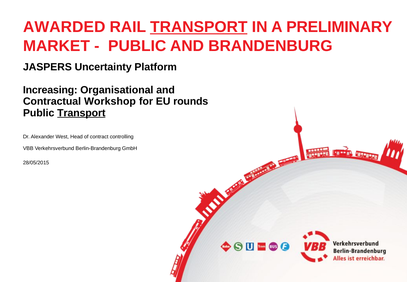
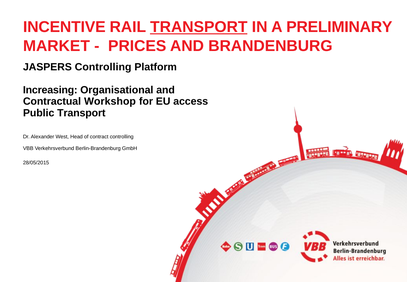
AWARDED: AWARDED -> INCENTIVE (64, 27)
PUBLIC: PUBLIC -> PRICES (137, 46)
JASPERS Uncertainty: Uncertainty -> Controlling (103, 67)
rounds: rounds -> access (191, 101)
Transport underline: present -> none (81, 113)
